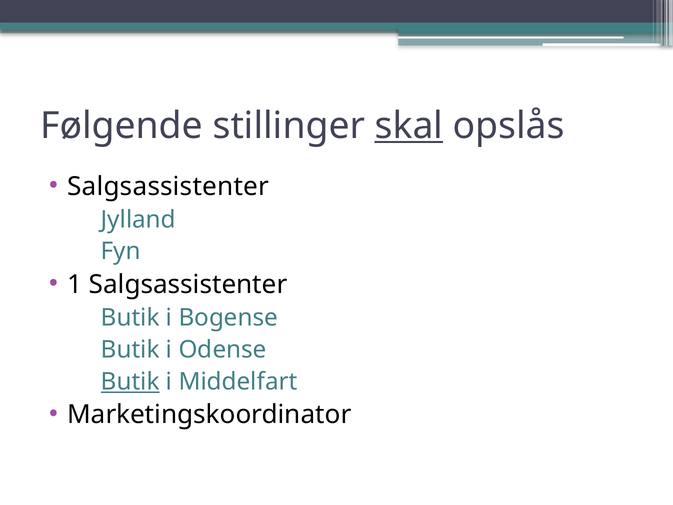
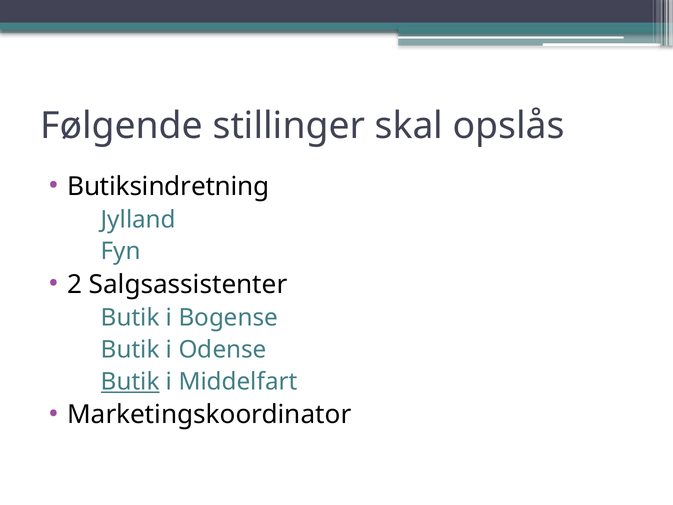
skal underline: present -> none (409, 126)
Salgsassistenter: Salgsassistenter -> Butiksindretning (168, 186)
1: 1 -> 2 (75, 285)
